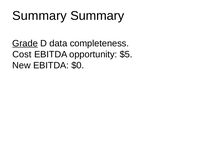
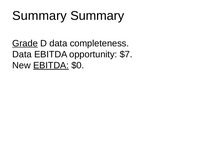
Cost: Cost -> Data (22, 54)
$5: $5 -> $7 (126, 54)
EBITDA underline: none -> present (51, 65)
